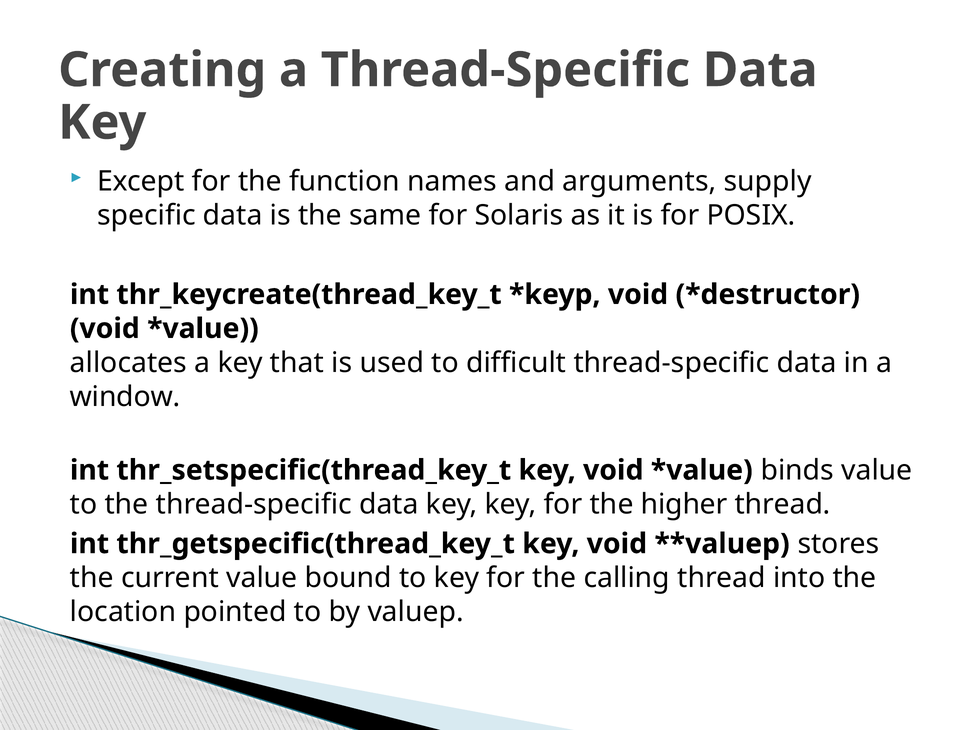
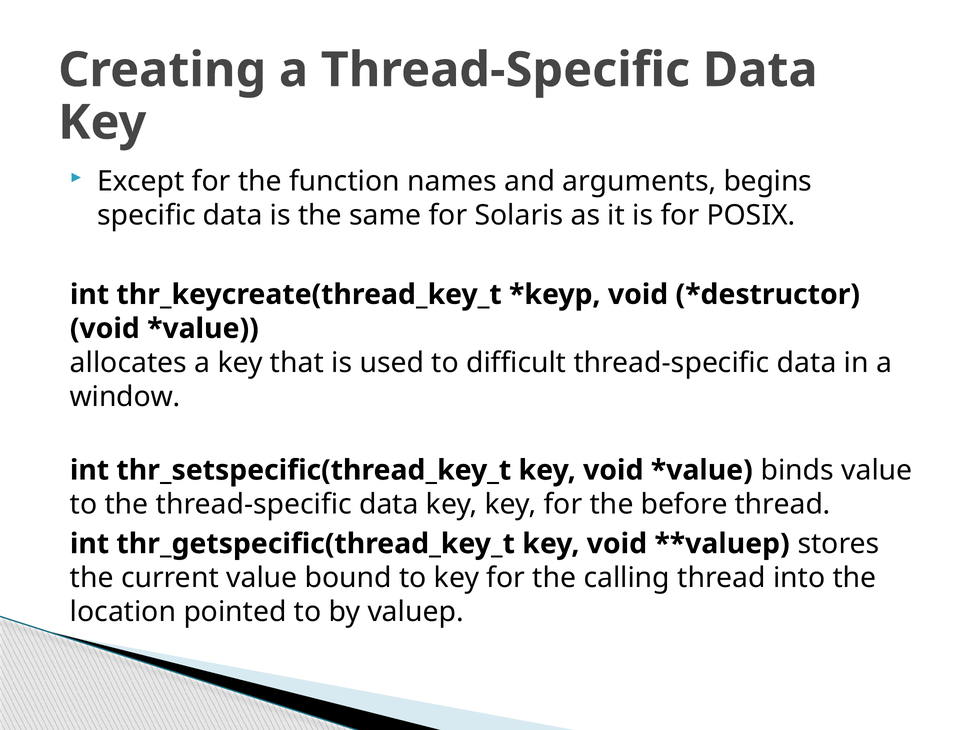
supply: supply -> begins (768, 181)
higher: higher -> before (684, 504)
